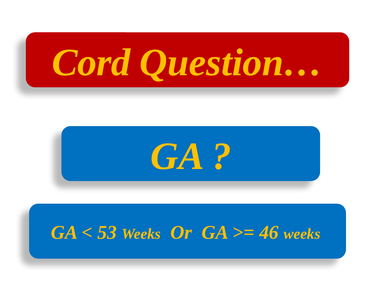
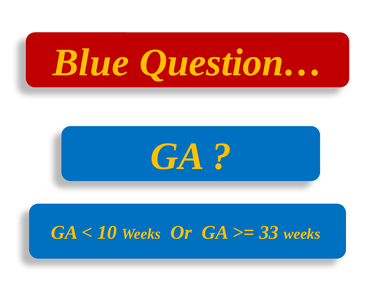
Cord: Cord -> Blue (91, 63)
53: 53 -> 10 (107, 233)
46: 46 -> 33 (269, 233)
